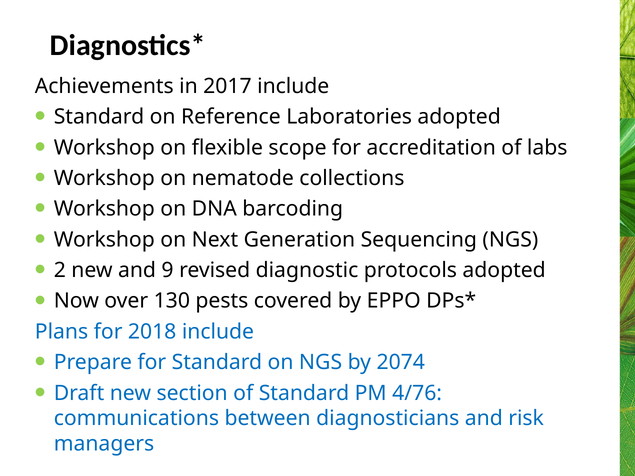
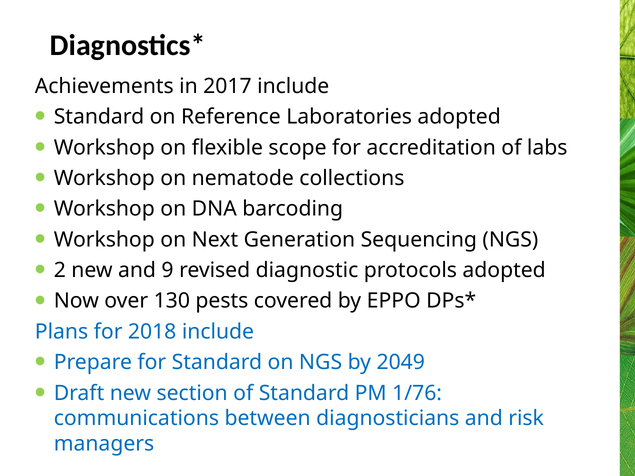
2074: 2074 -> 2049 (401, 363)
4/76: 4/76 -> 1/76 (417, 393)
